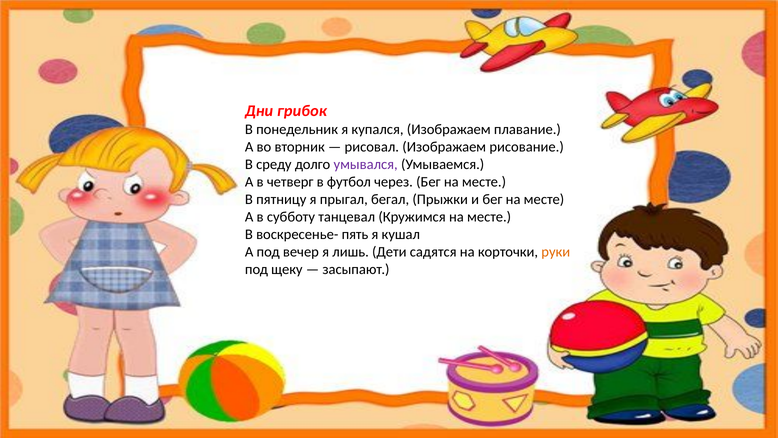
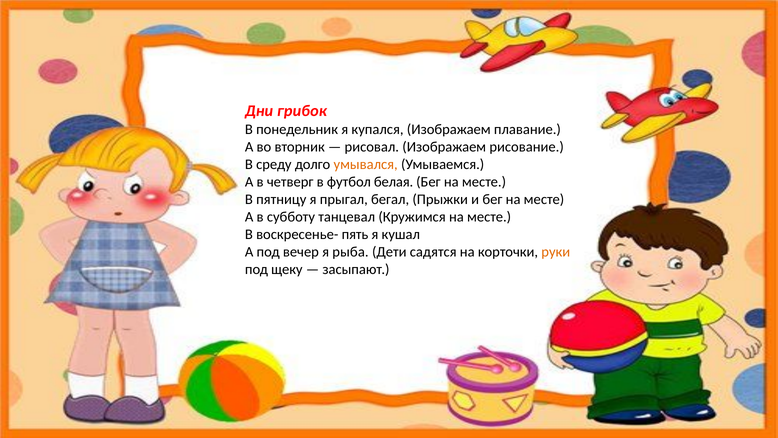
умывался colour: purple -> orange (366, 164)
через: через -> белая (394, 182)
лишь: лишь -> рыба (351, 252)
